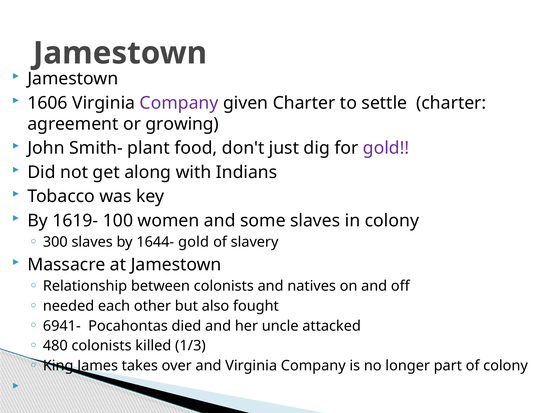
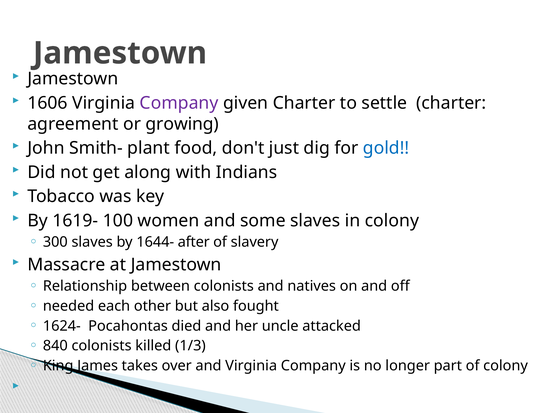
gold colour: purple -> blue (386, 148)
1644- gold: gold -> after (194, 242)
6941-: 6941- -> 1624- (62, 326)
480: 480 -> 840 (55, 346)
